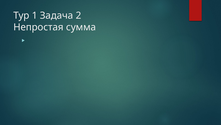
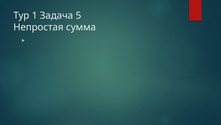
2: 2 -> 5 (78, 16)
